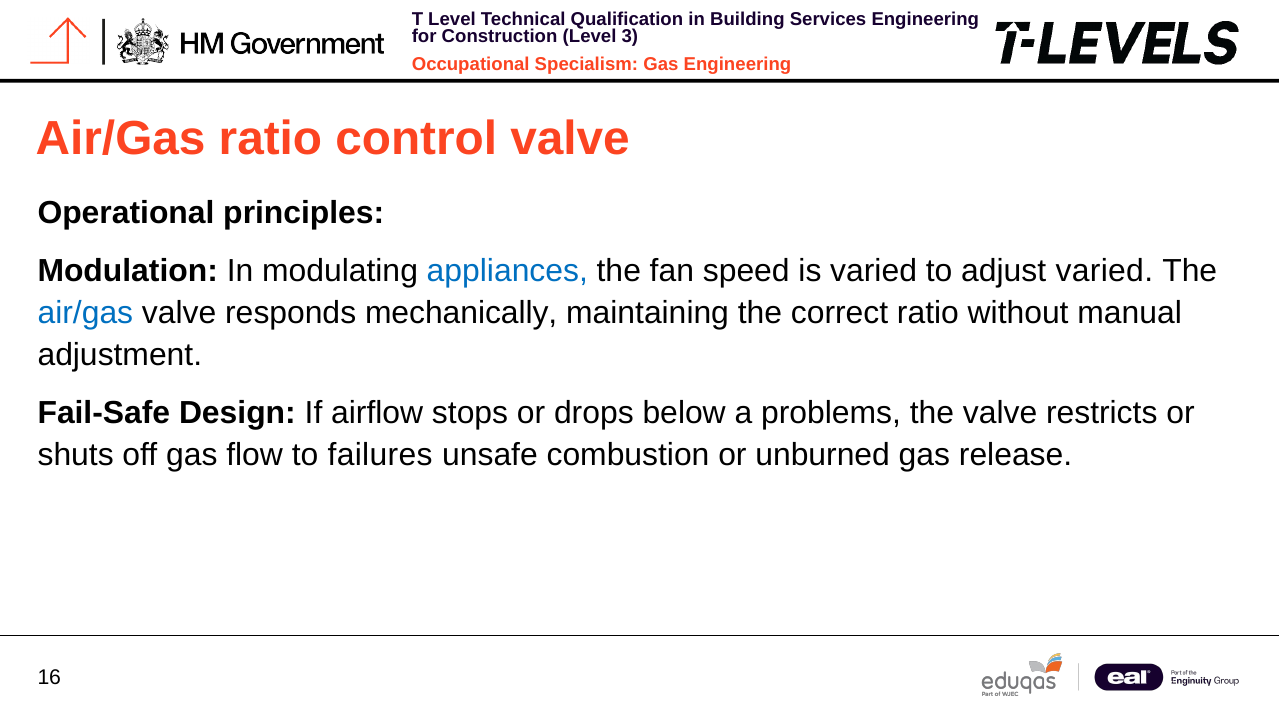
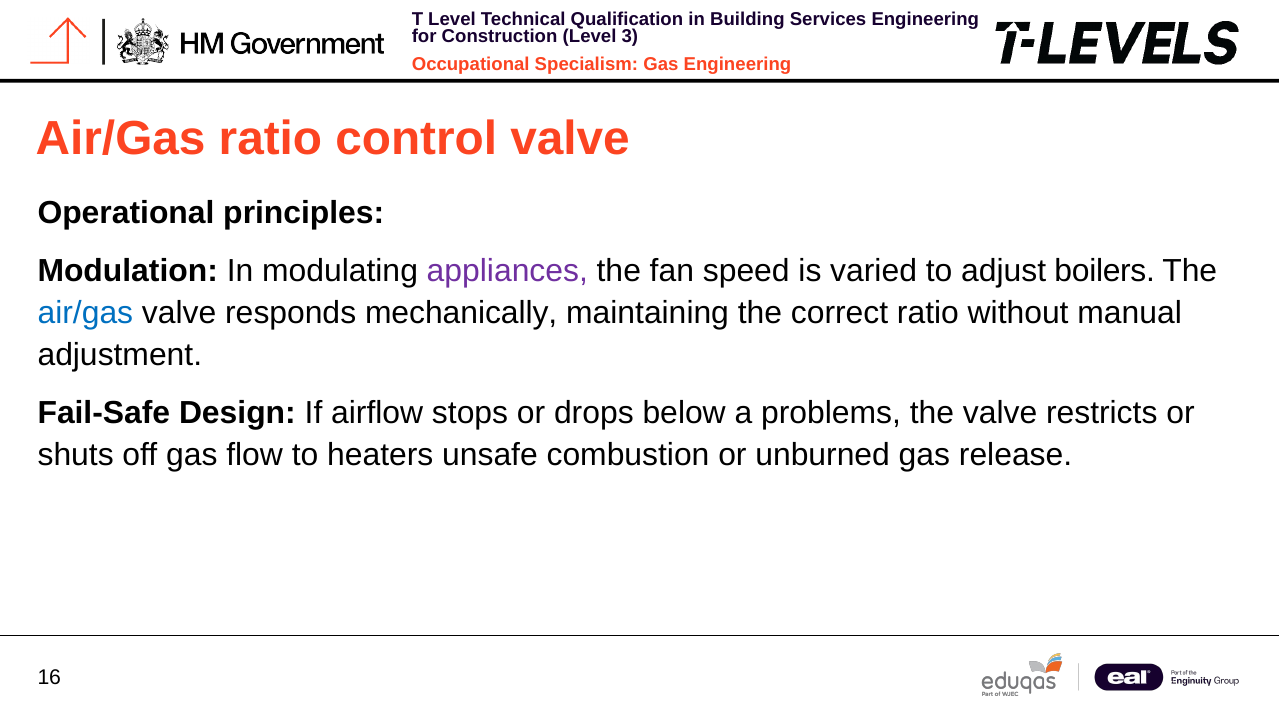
appliances colour: blue -> purple (507, 271)
adjust varied: varied -> boilers (1105, 271)
failures: failures -> heaters (380, 455)
